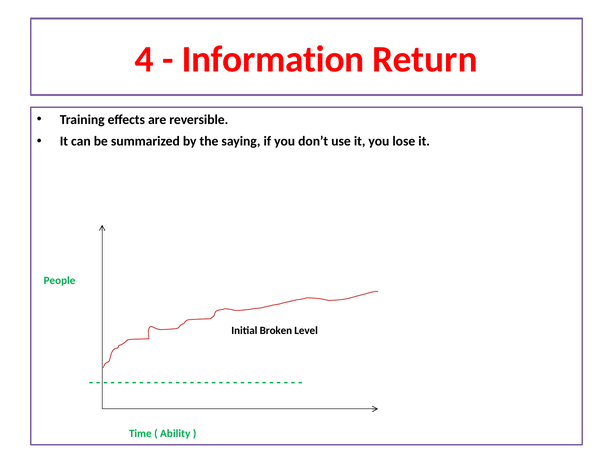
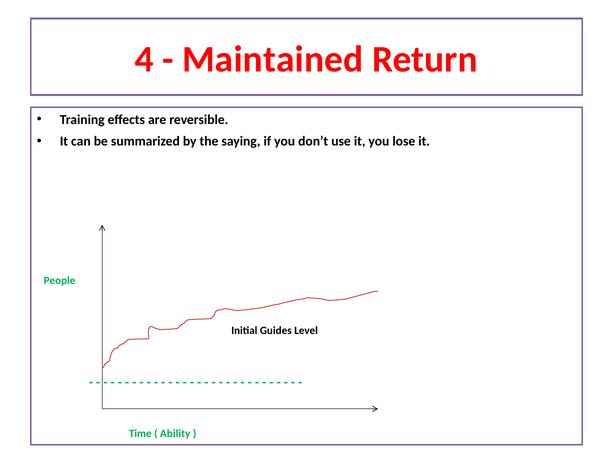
Information: Information -> Maintained (273, 59)
Broken: Broken -> Guides (276, 330)
